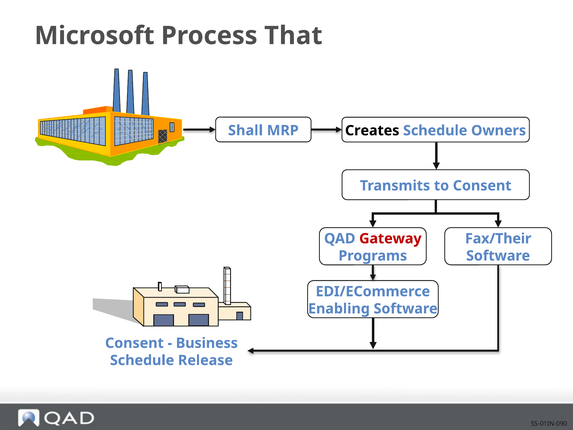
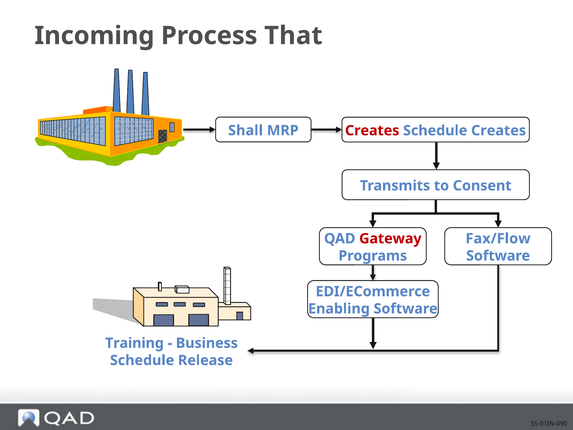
Microsoft: Microsoft -> Incoming (94, 36)
Creates colour: black -> red (372, 131)
Schedule Owners: Owners -> Creates (499, 131)
Fax/Their: Fax/Their -> Fax/Flow (498, 238)
Consent: Consent -> Training (134, 343)
